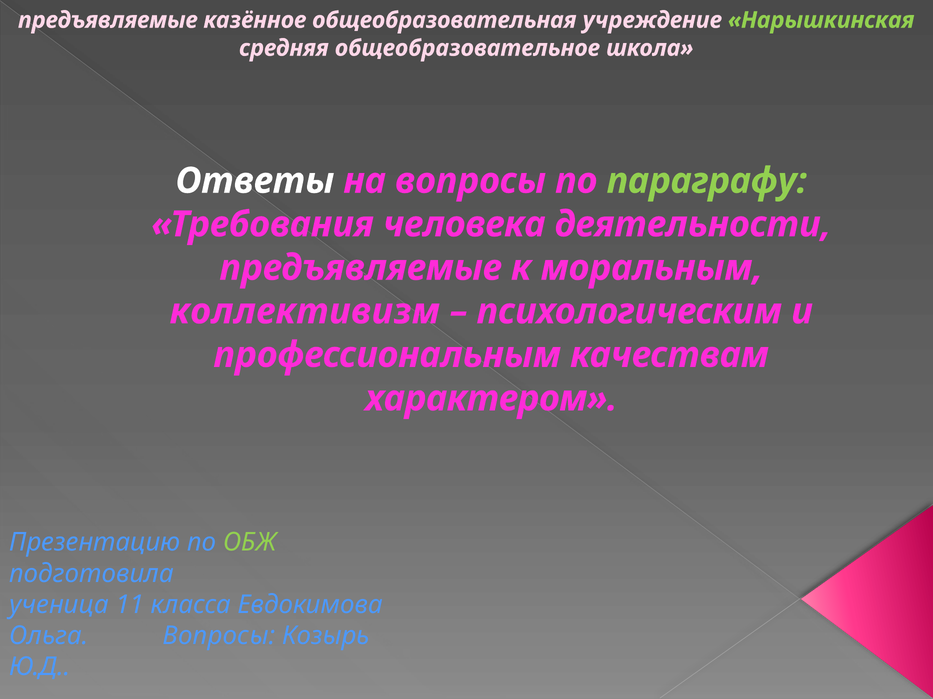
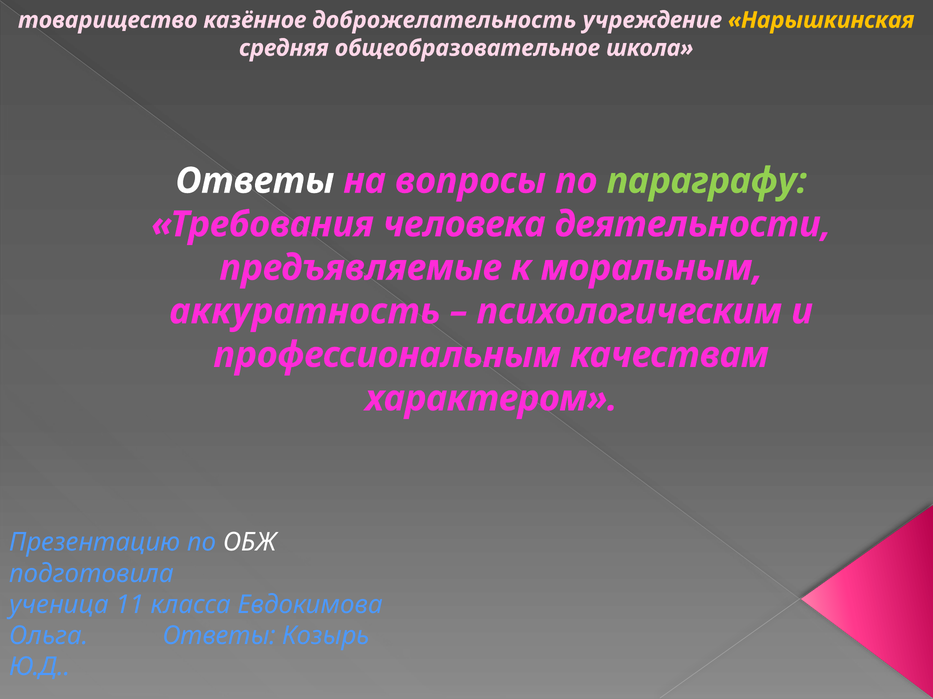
предъявляемые: предъявляемые -> товарищество (108, 20)
общеобразовательная: общеобразовательная -> доброжелательность (444, 20)
Нарышкинская colour: light green -> yellow (821, 20)
коллективизм: коллективизм -> аккуратность (305, 312)
ОБЖ colour: light green -> white (250, 543)
Ольга Вопросы: Вопросы -> Ответы (219, 636)
